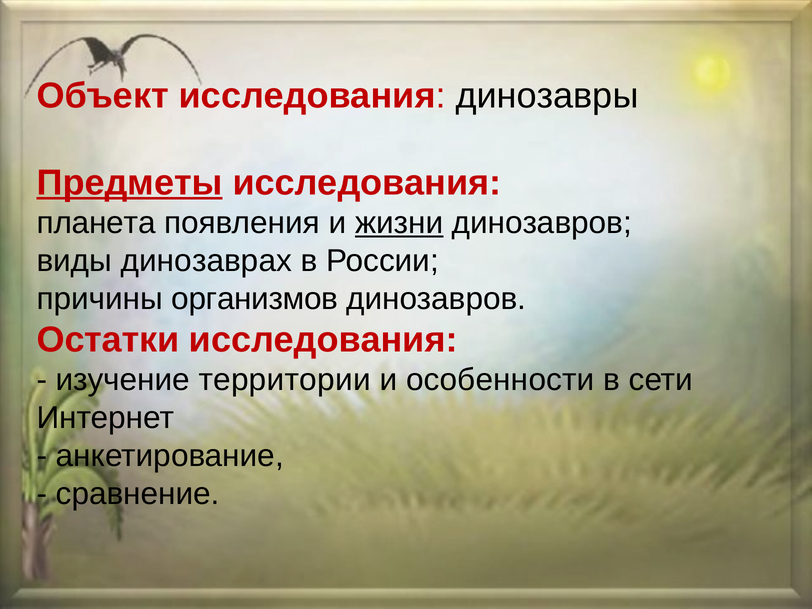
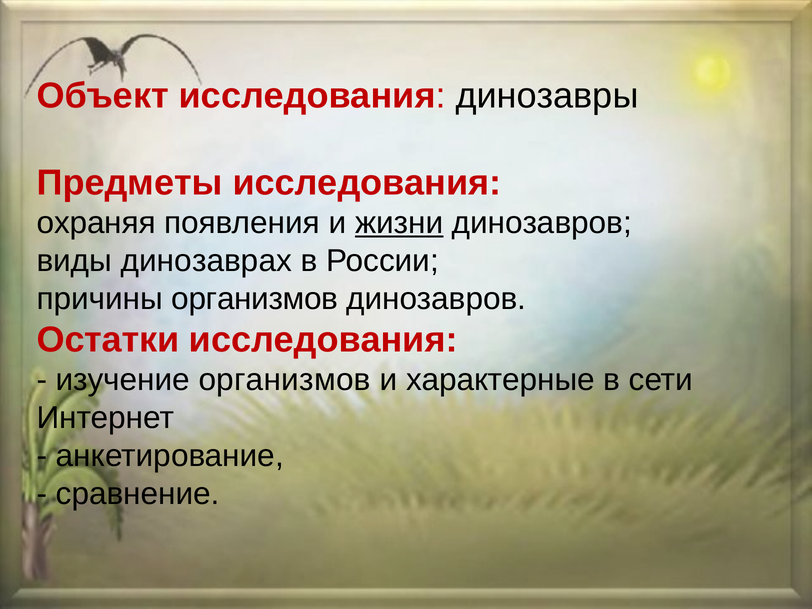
Предметы underline: present -> none (130, 183)
планета: планета -> охраняя (96, 223)
изучение территории: территории -> организмов (285, 380)
особенности: особенности -> характерные (500, 380)
